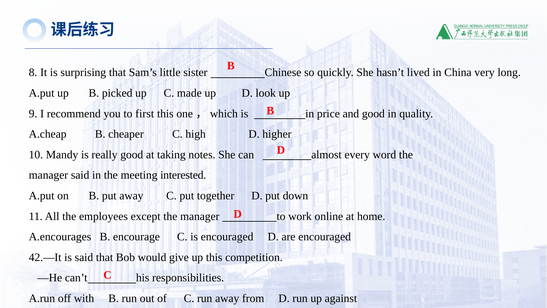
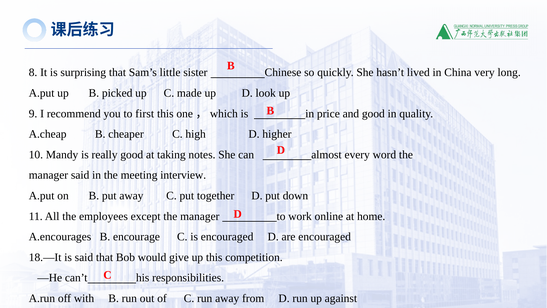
interested: interested -> interview (183, 175)
42.—It: 42.—It -> 18.—It (45, 257)
